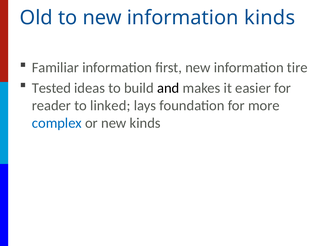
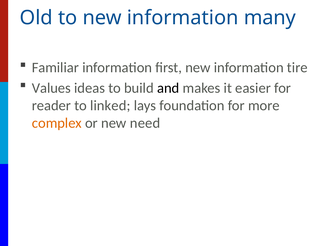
information kinds: kinds -> many (270, 18)
Tested: Tested -> Values (51, 88)
complex colour: blue -> orange (57, 123)
new kinds: kinds -> need (145, 123)
